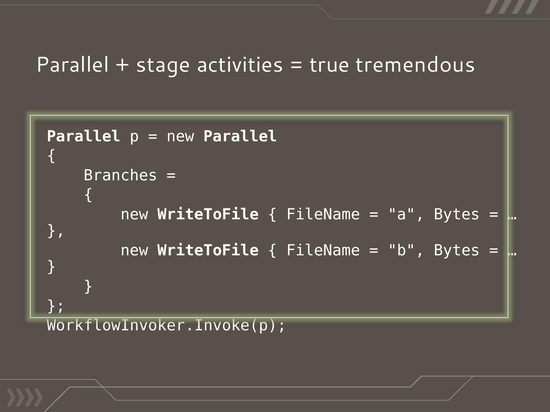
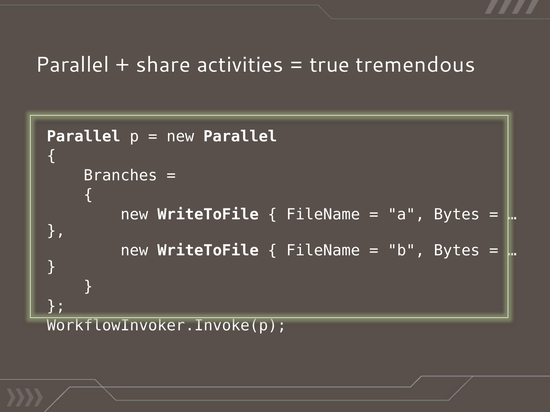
stage: stage -> share (163, 65)
